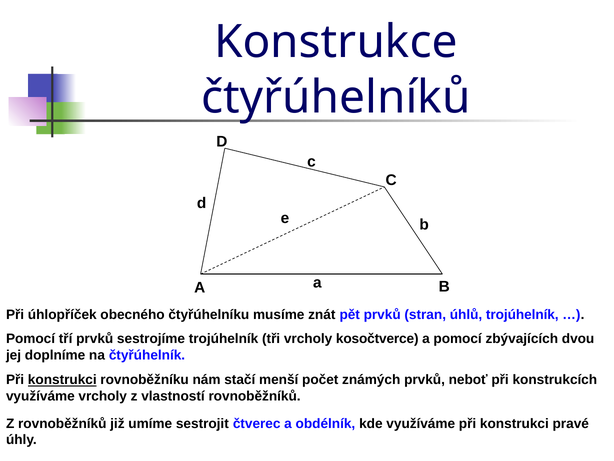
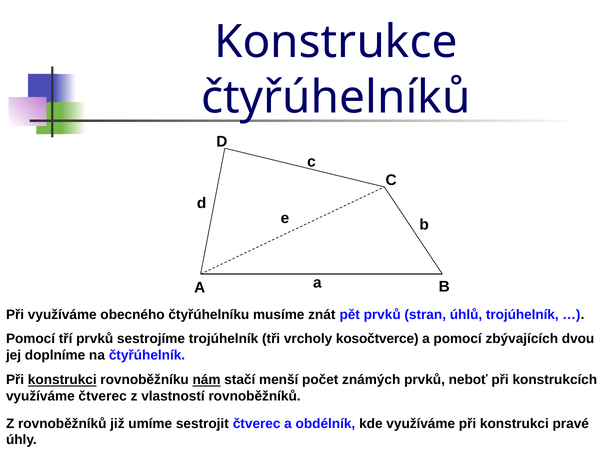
Při úhlopříček: úhlopříček -> využíváme (62, 314)
nám underline: none -> present (207, 380)
využíváme vrcholy: vrcholy -> čtverec (103, 396)
